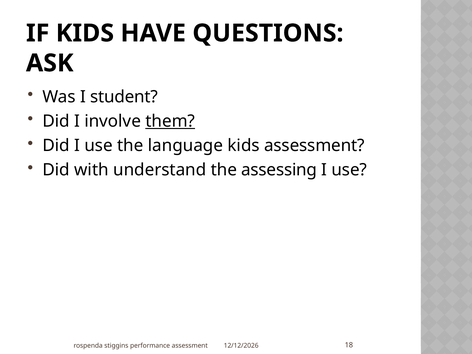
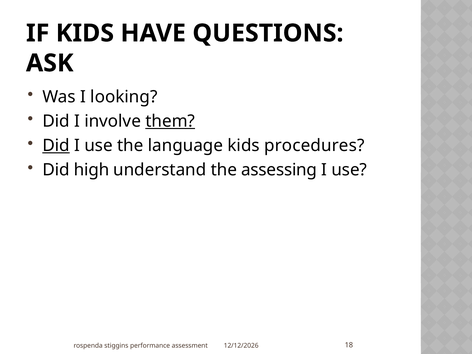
student: student -> looking (124, 97)
Did underline: none -> present (56, 146)
kids assessment: assessment -> procedures (314, 146)
with: with -> high (92, 170)
